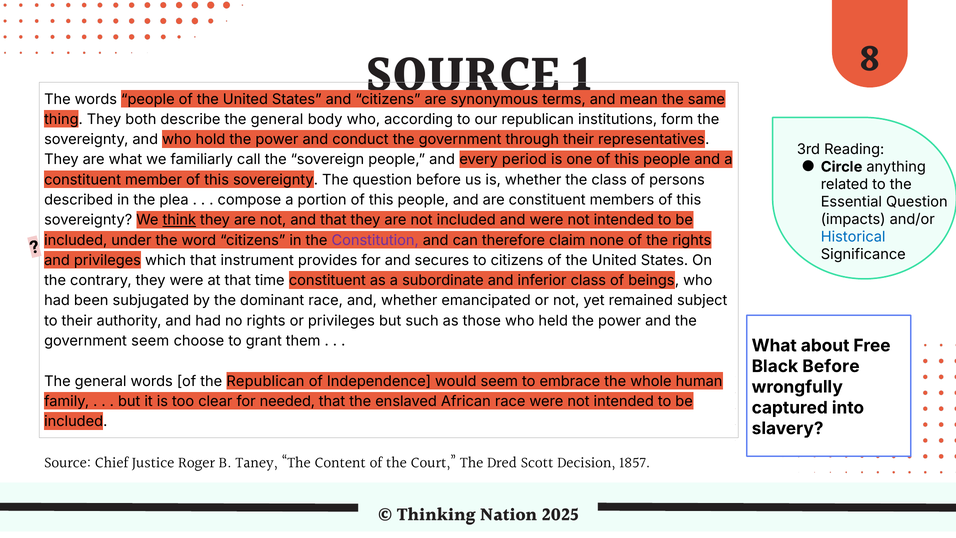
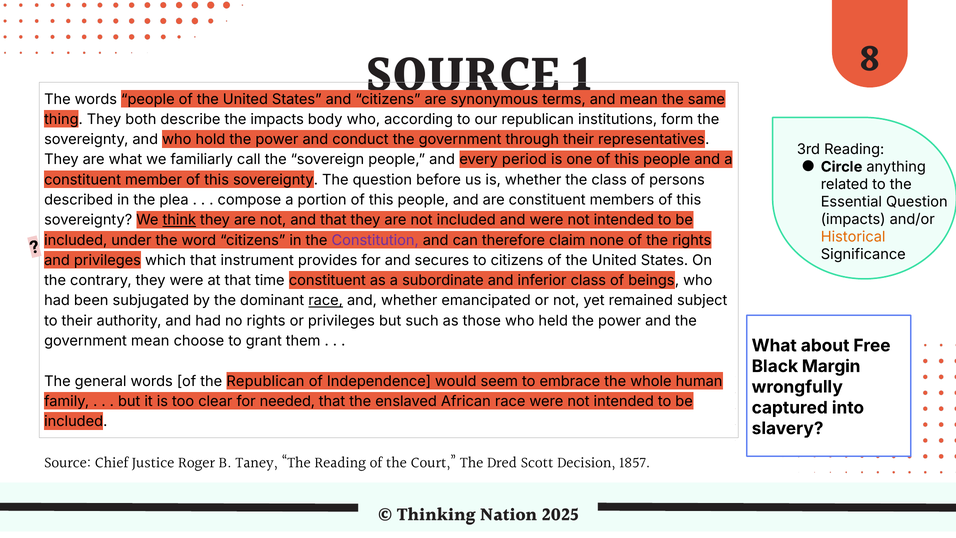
describe the general: general -> impacts (277, 119)
Historical colour: blue -> orange (853, 237)
race underline: none -> present (326, 301)
government seem: seem -> mean (150, 341)
Black Before: Before -> Margin (831, 366)
The Content: Content -> Reading (340, 463)
